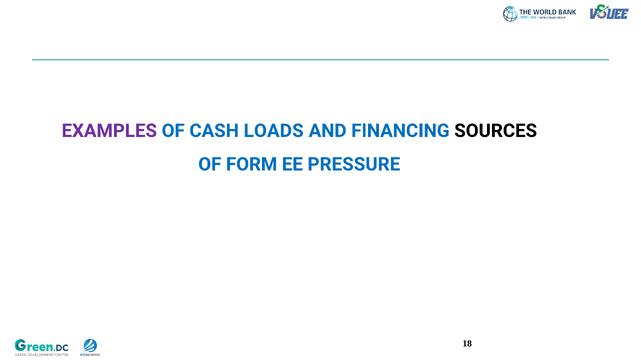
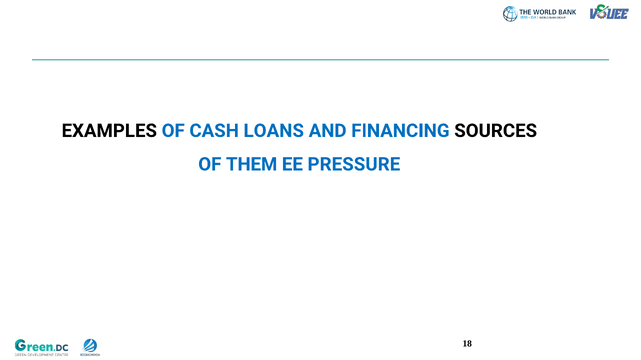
EXAMPLES colour: purple -> black (109, 131)
LOADS: LOADS -> LOANS (274, 131)
FORM: FORM -> THEM (252, 165)
